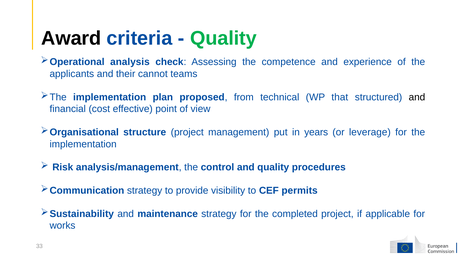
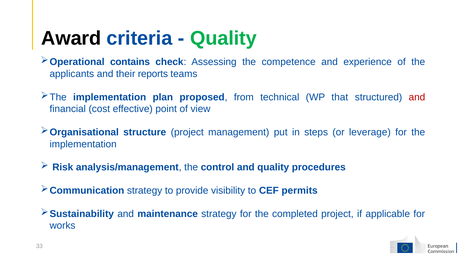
analysis: analysis -> contains (130, 62)
cannot: cannot -> reports (153, 74)
and colour: black -> red (417, 97)
years: years -> steps (316, 132)
